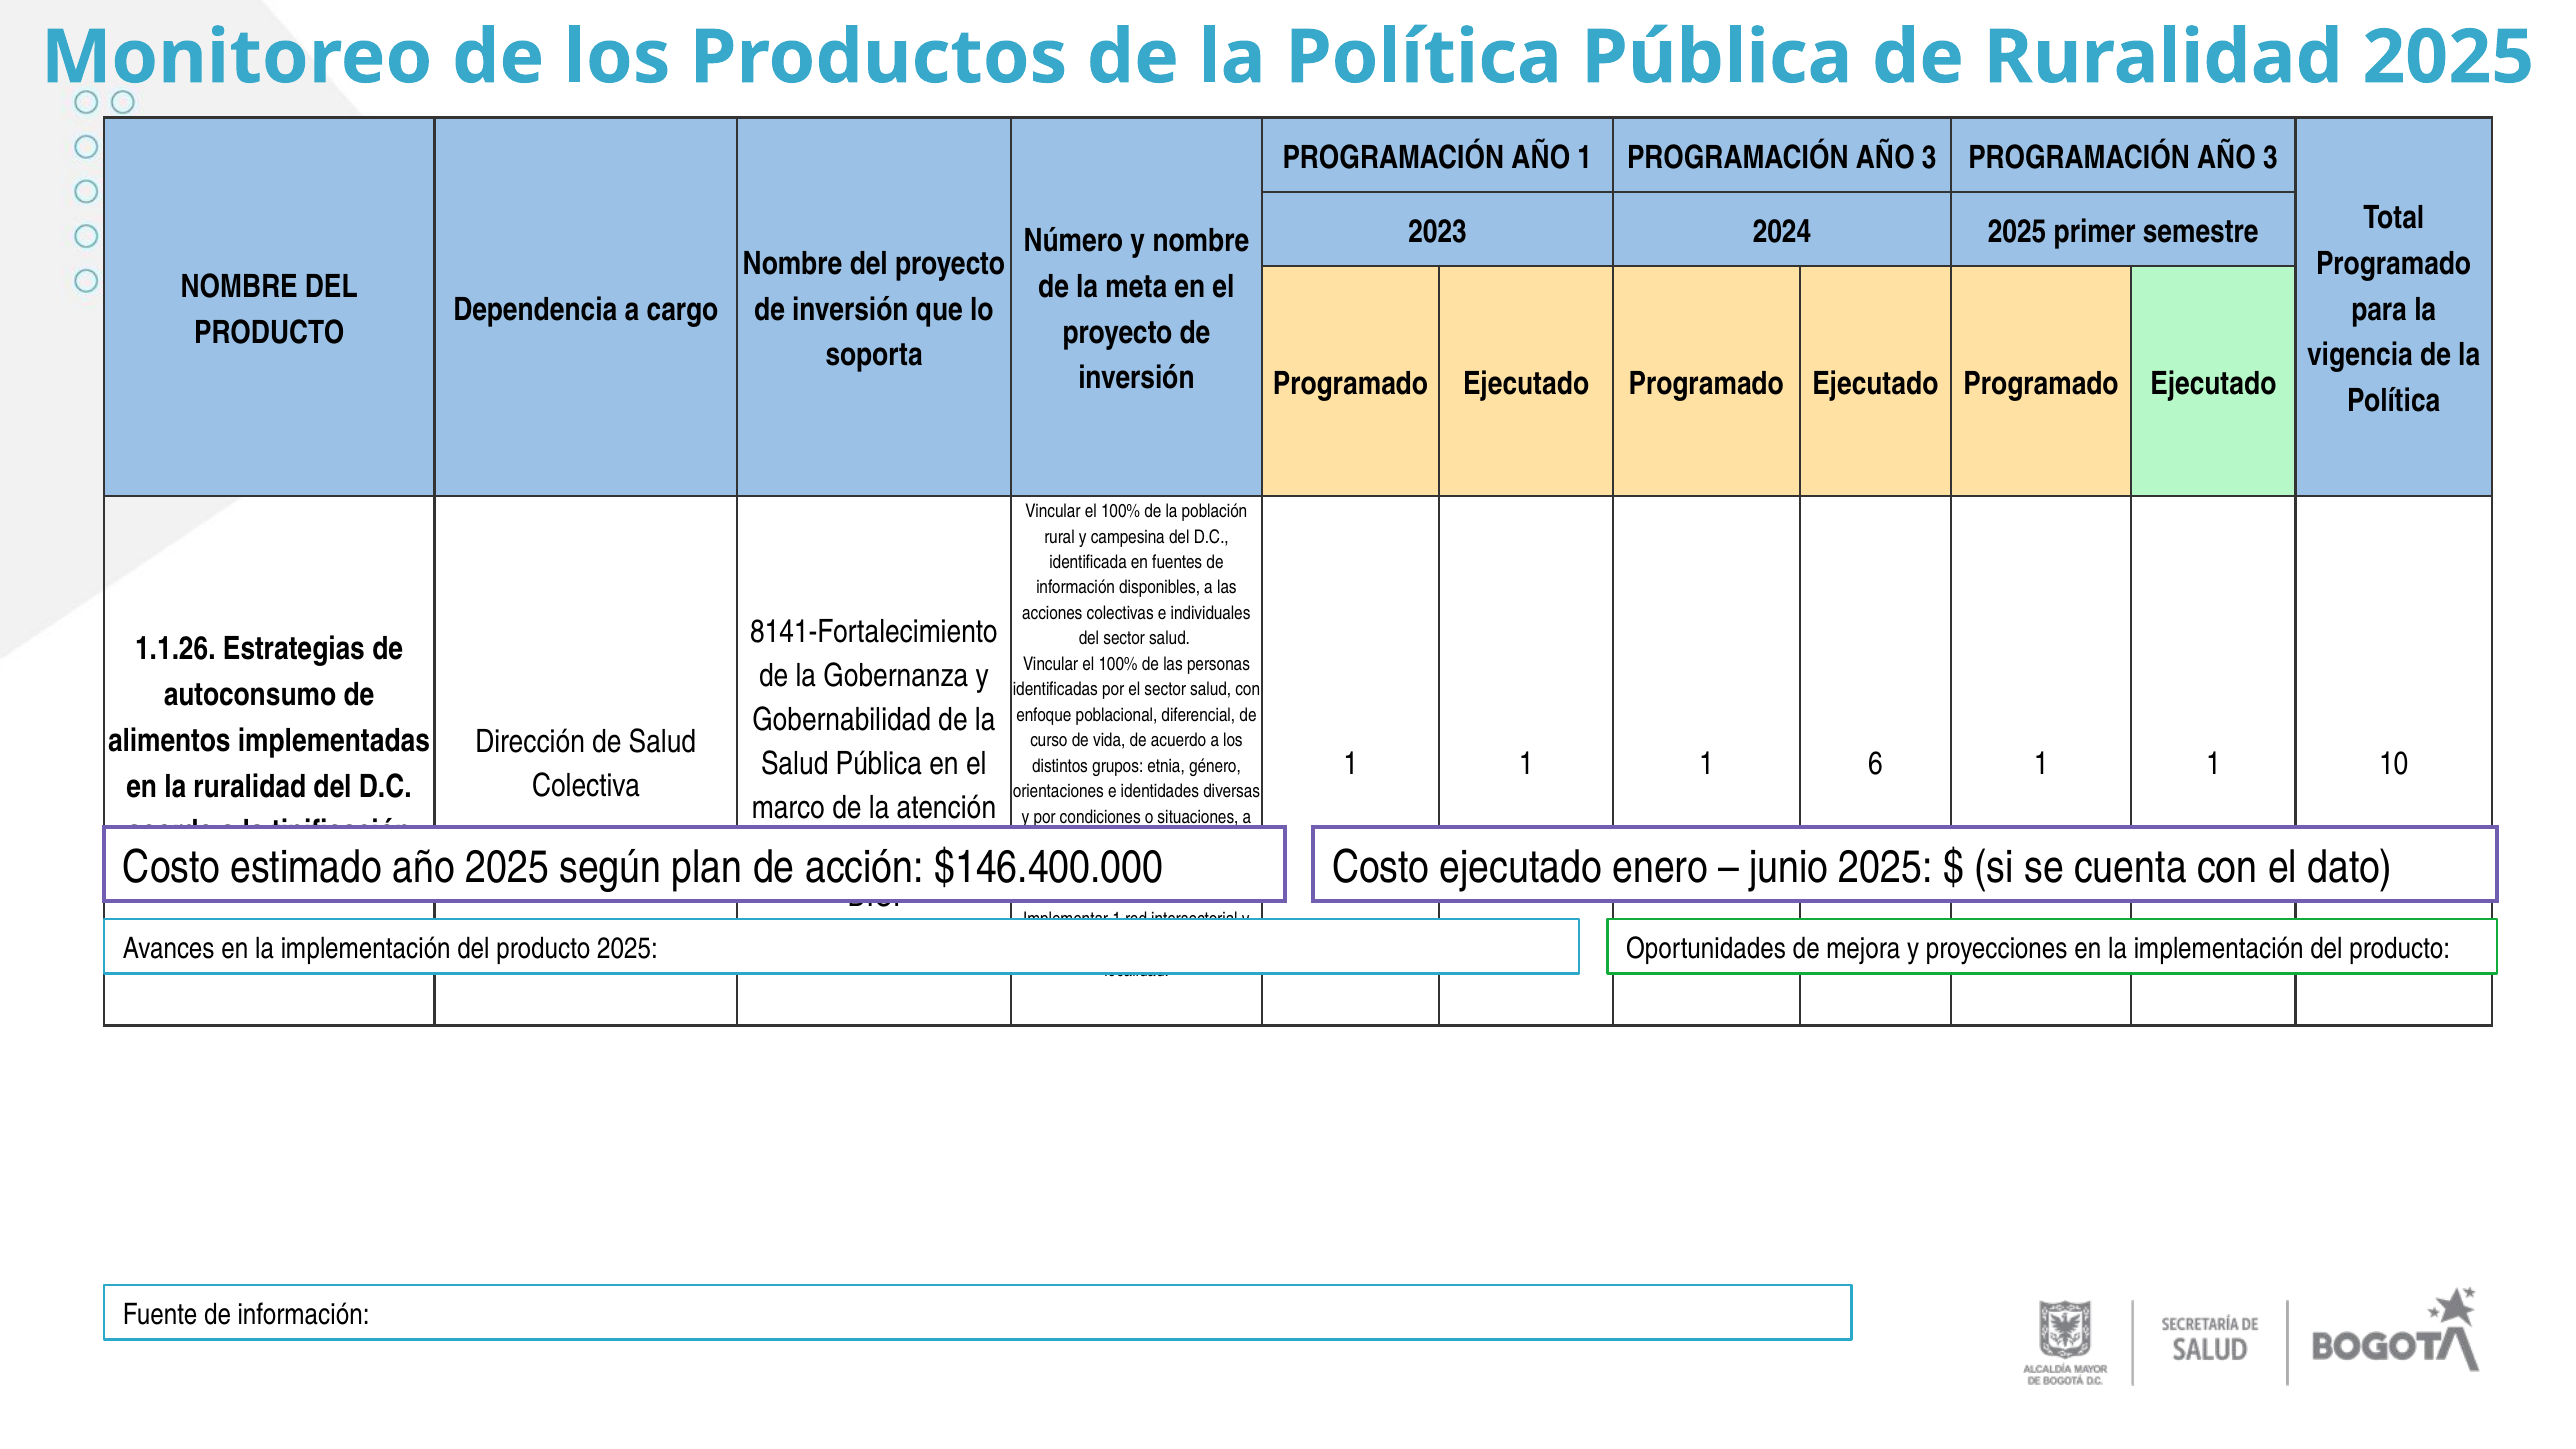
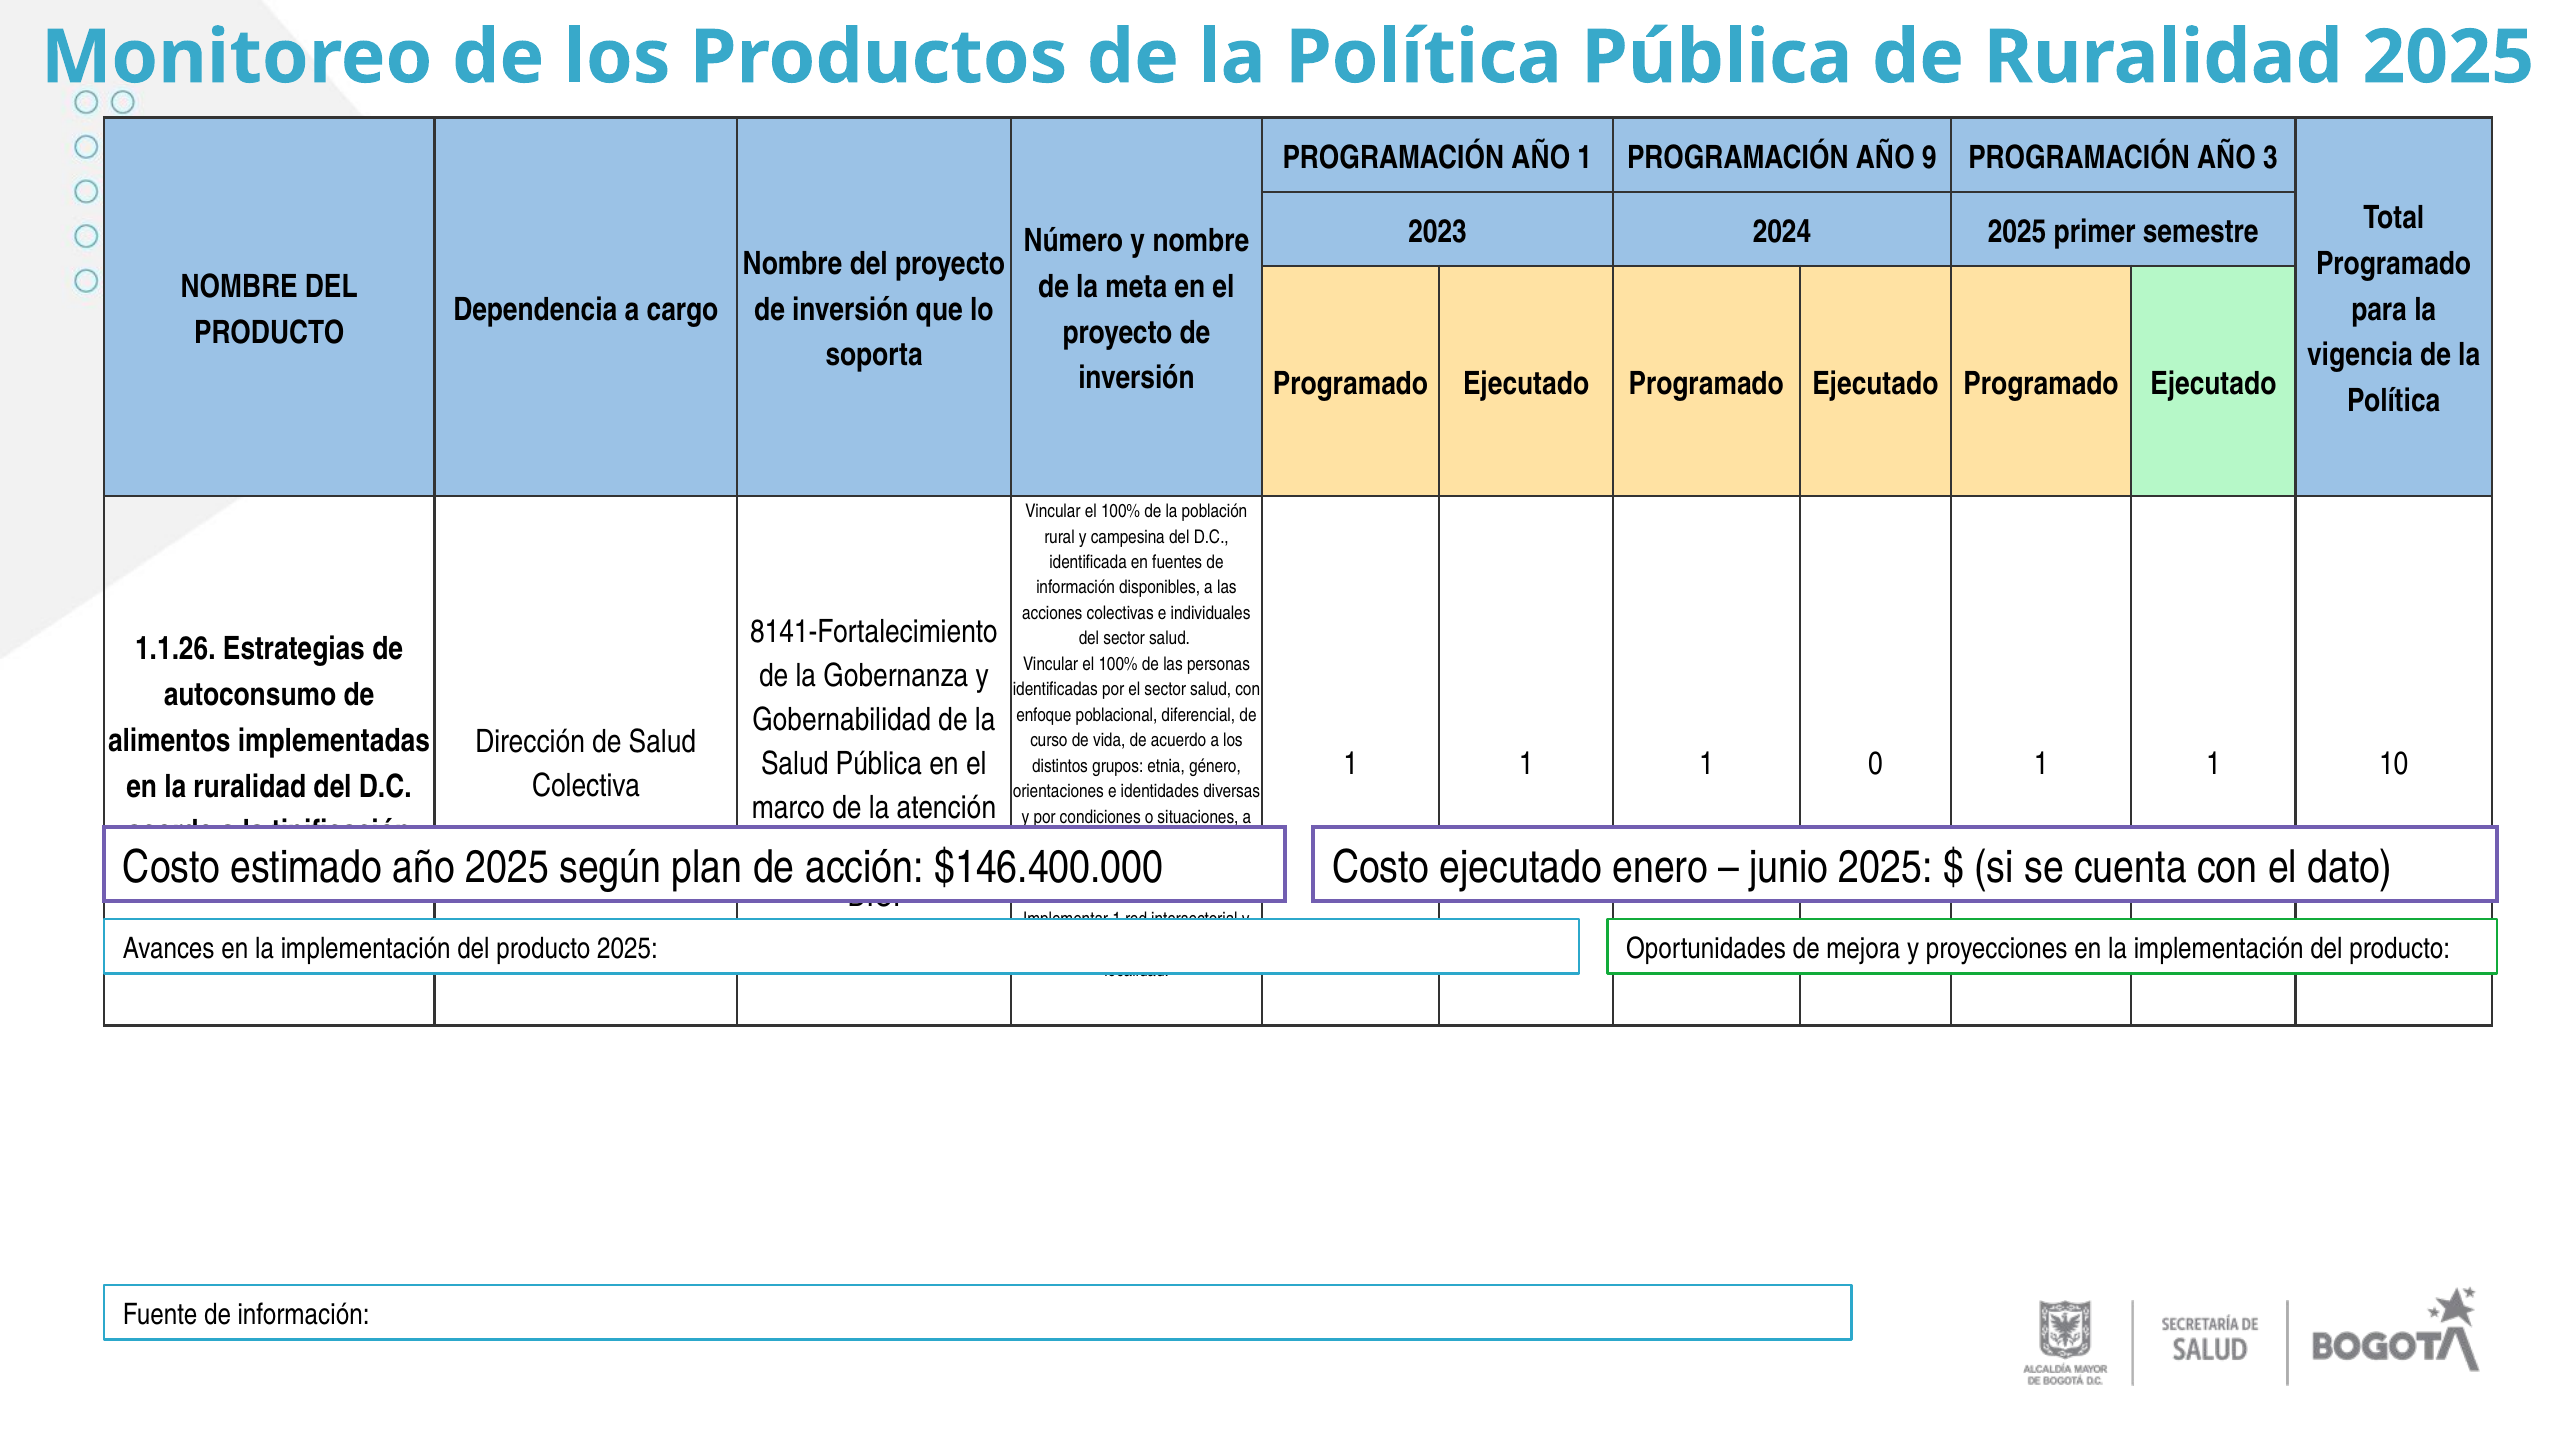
1 PROGRAMACIÓN AÑO 3: 3 -> 9 (1929, 158)
6: 6 -> 0 (1875, 764)
